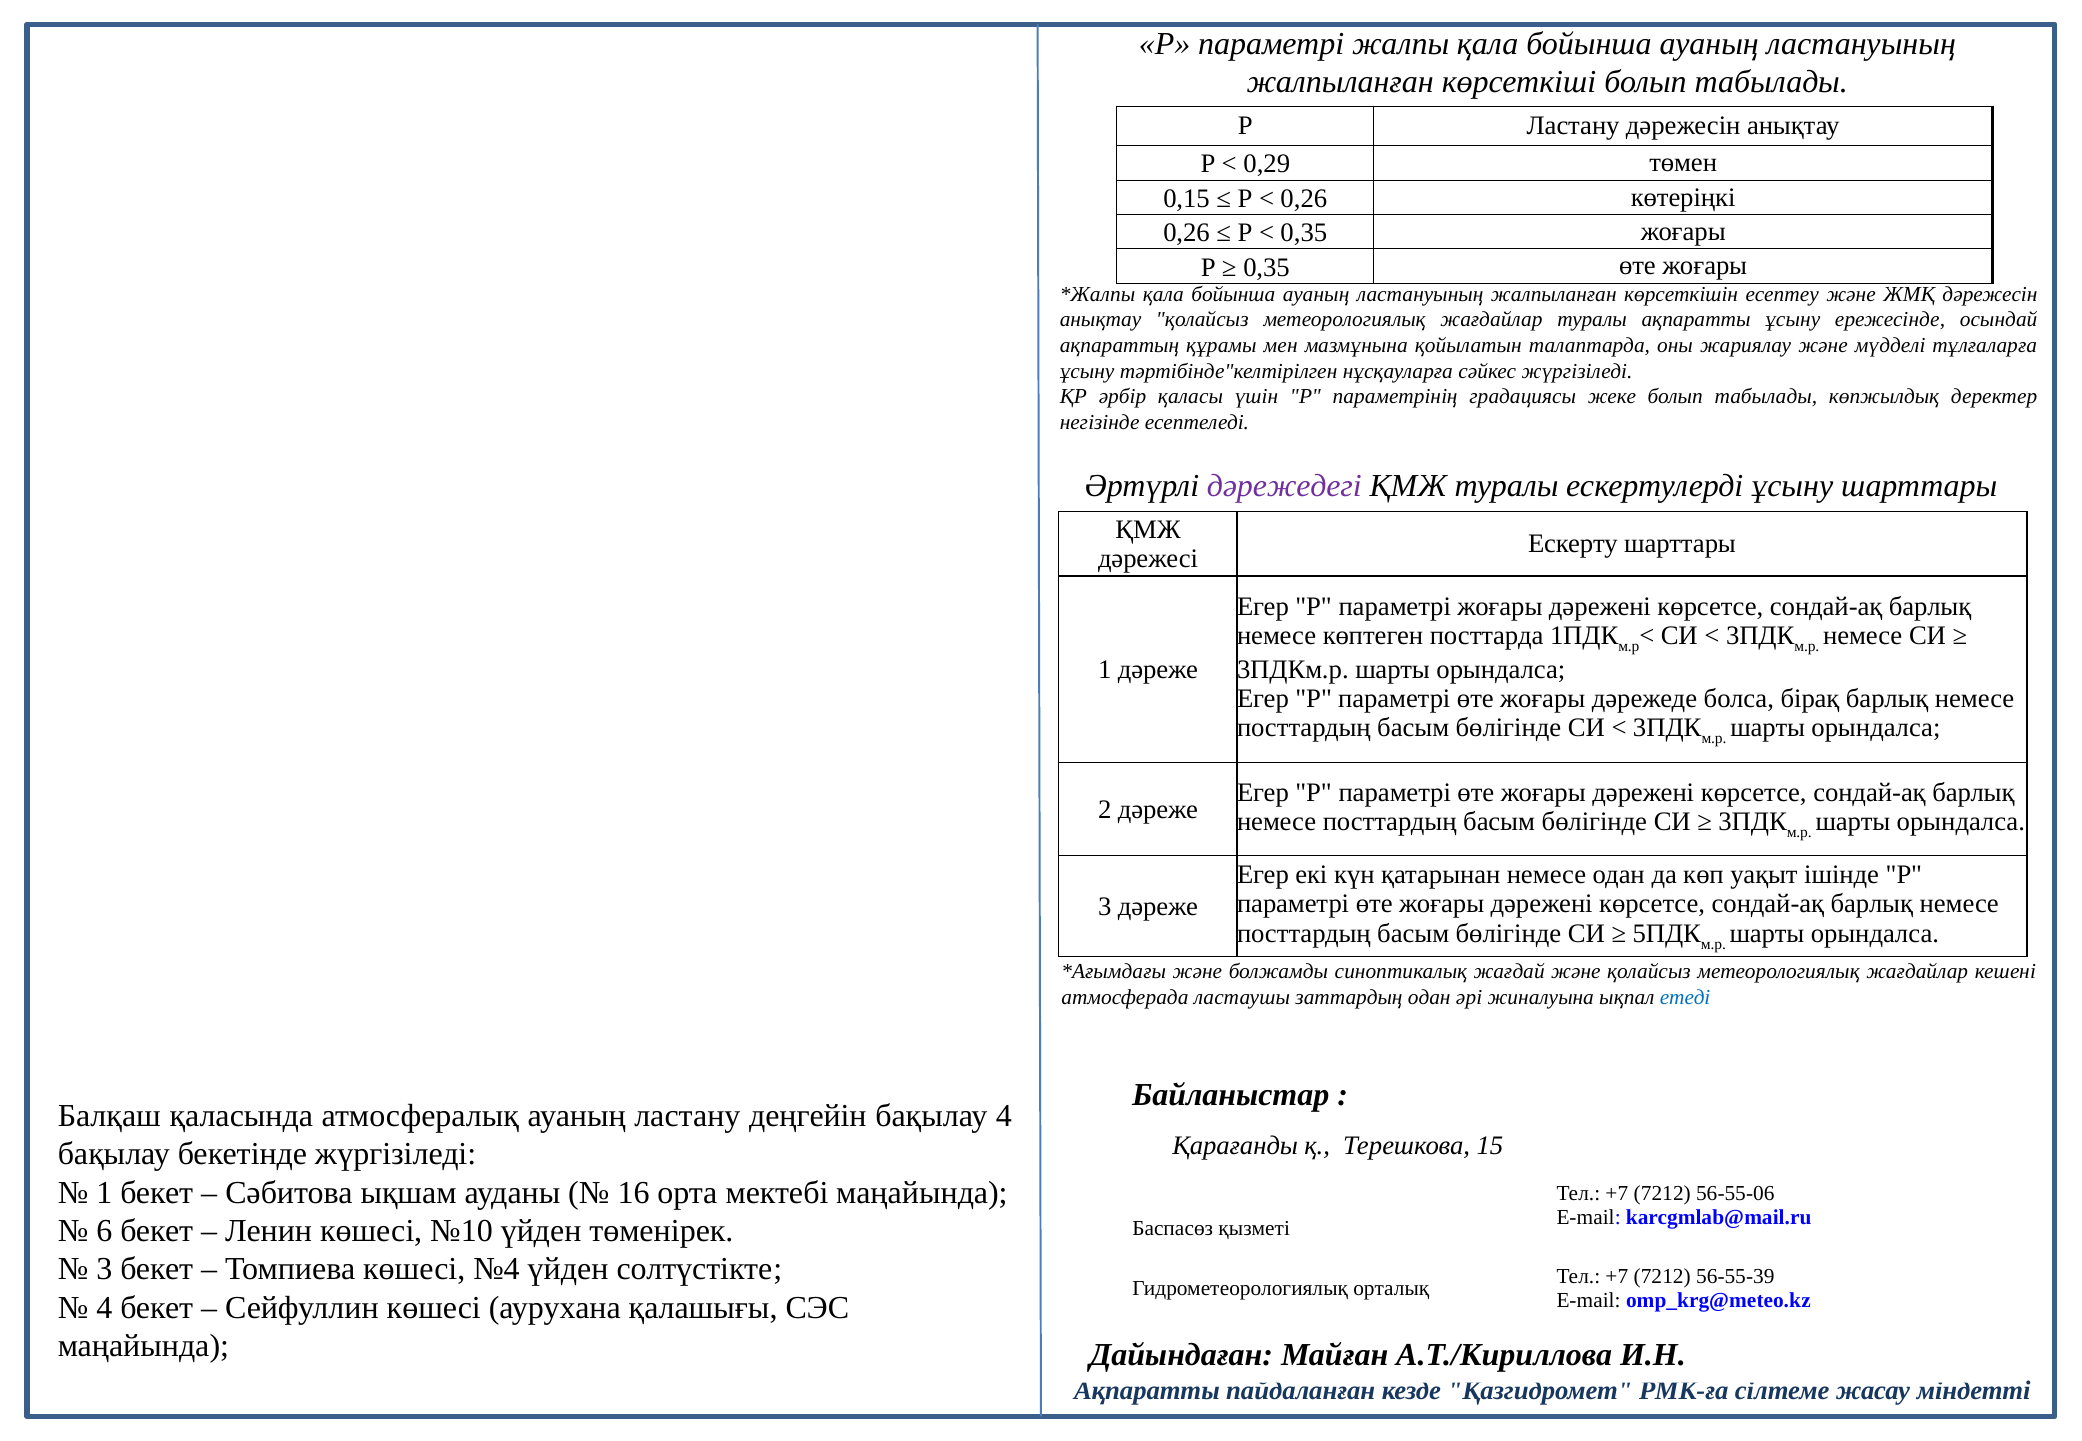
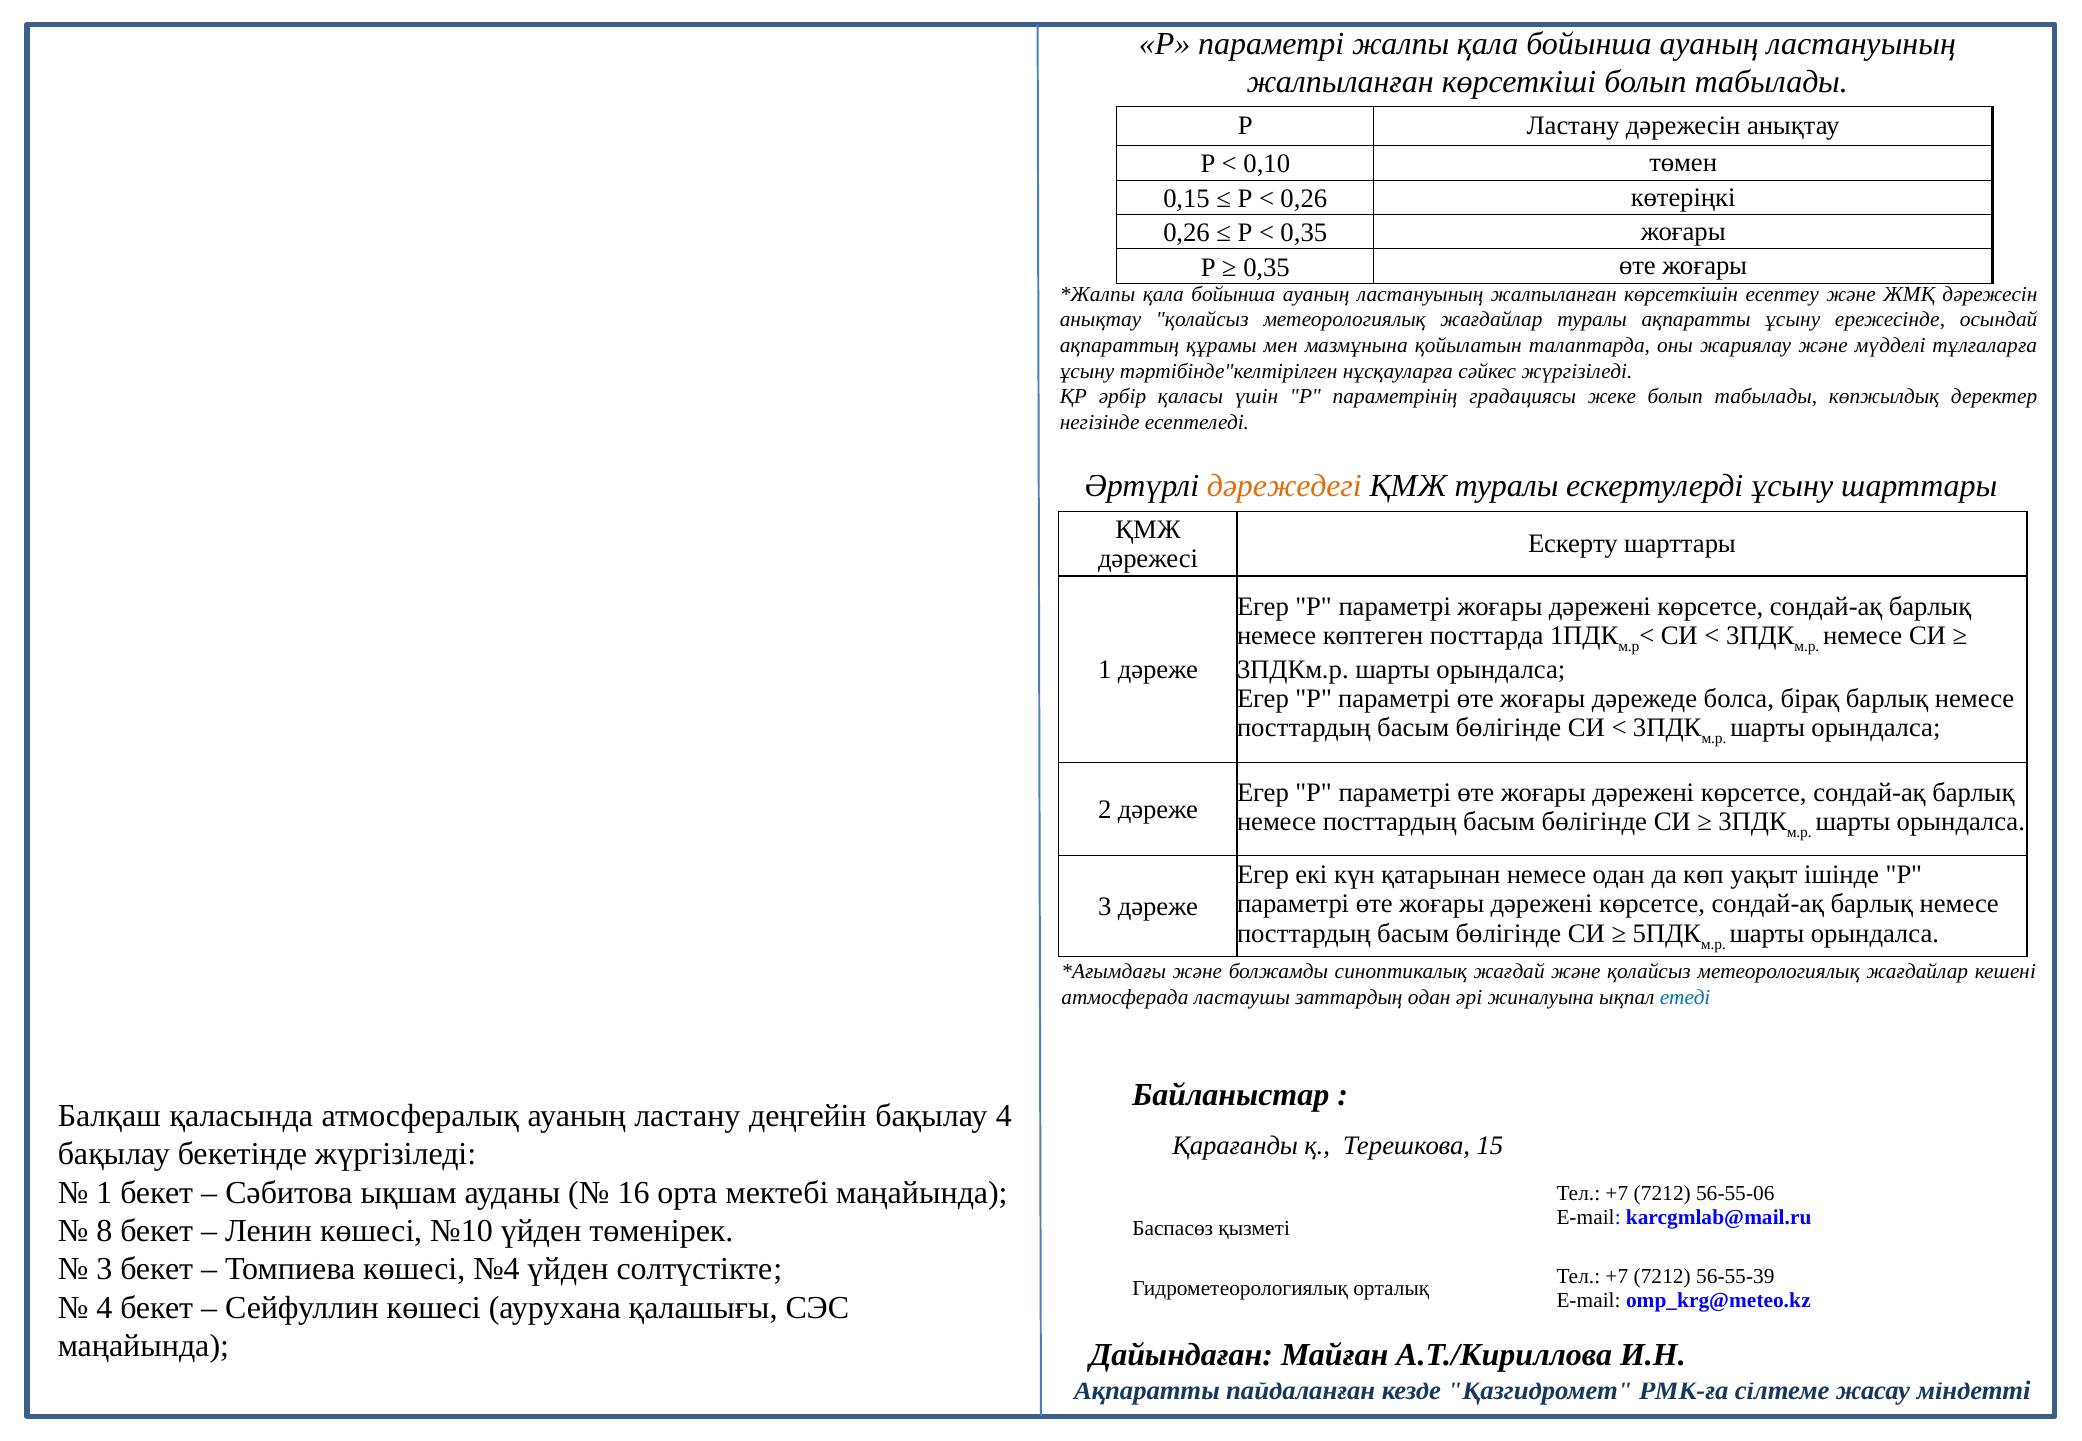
0,29: 0,29 -> 0,10 (1267, 164)
дәрежедегі colour: purple -> orange (1284, 486)
6: 6 -> 8 (104, 1231)
